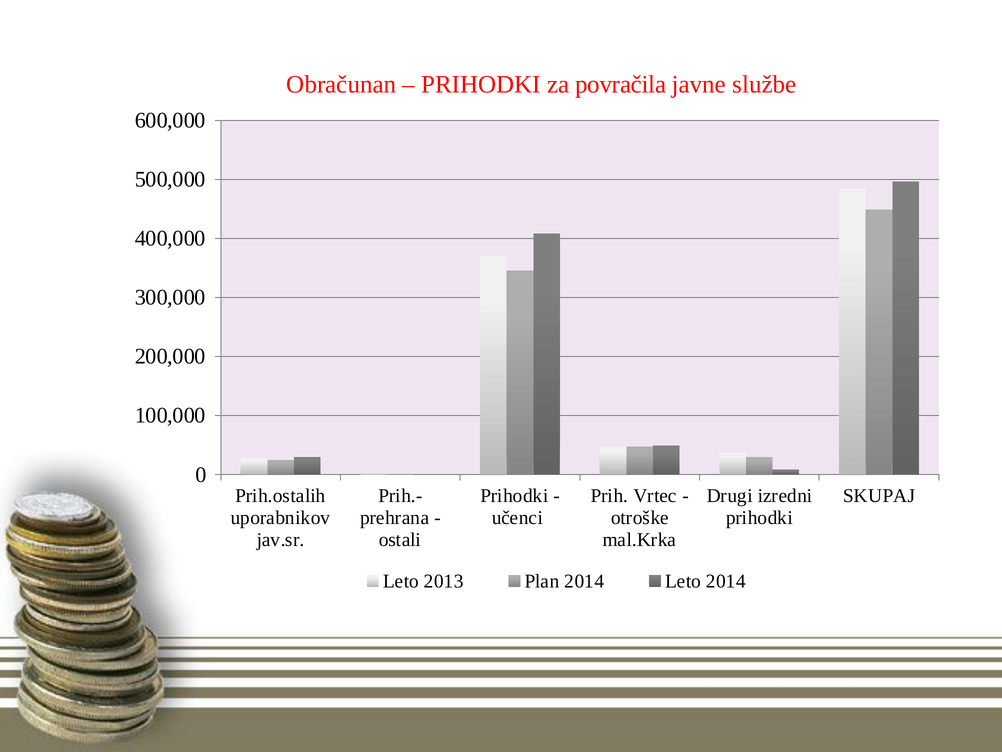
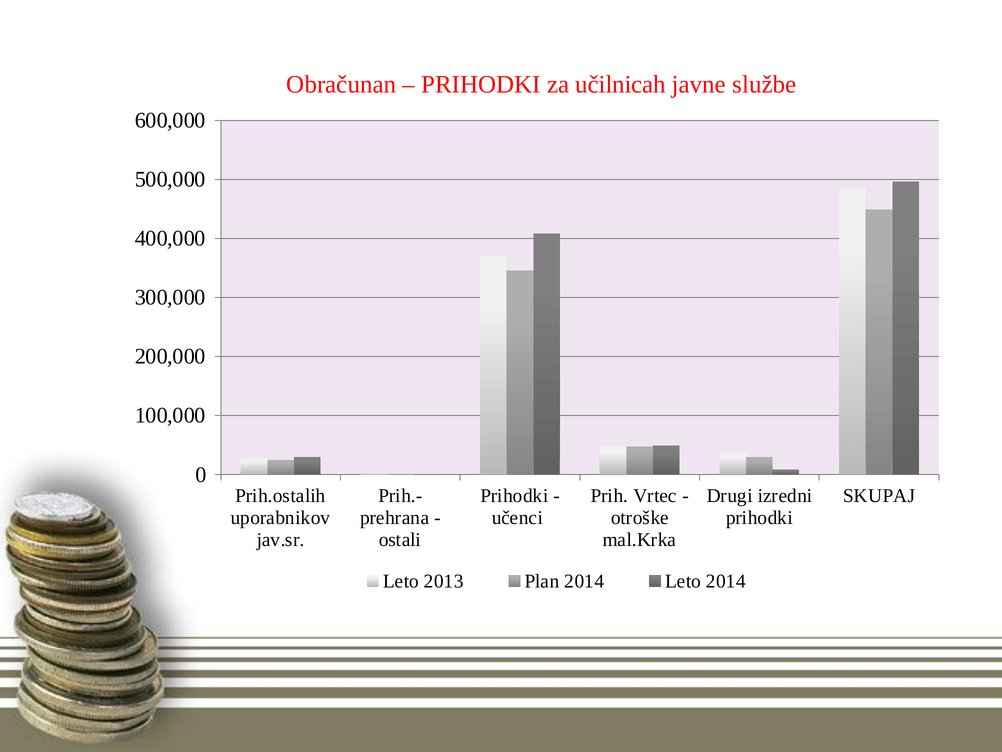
povračila: povračila -> učilnicah (621, 84)
